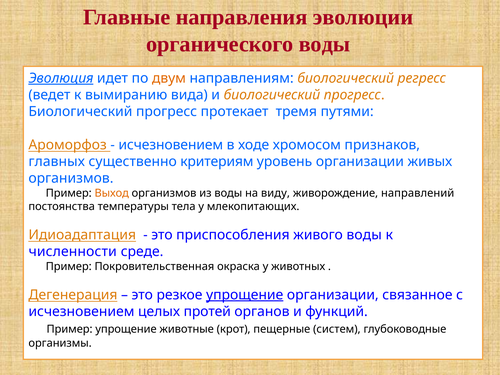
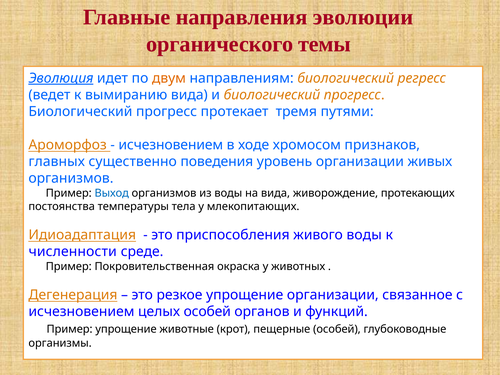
органического воды: воды -> темы (325, 44)
критериям: критериям -> поведения (217, 162)
Выход colour: orange -> blue (112, 193)
на виду: виду -> вида (275, 193)
направлений: направлений -> протекающих (418, 193)
упрощение underline: present -> none (245, 295)
целых протей: протей -> особей (207, 312)
пещерные систем: систем -> особей (337, 329)
